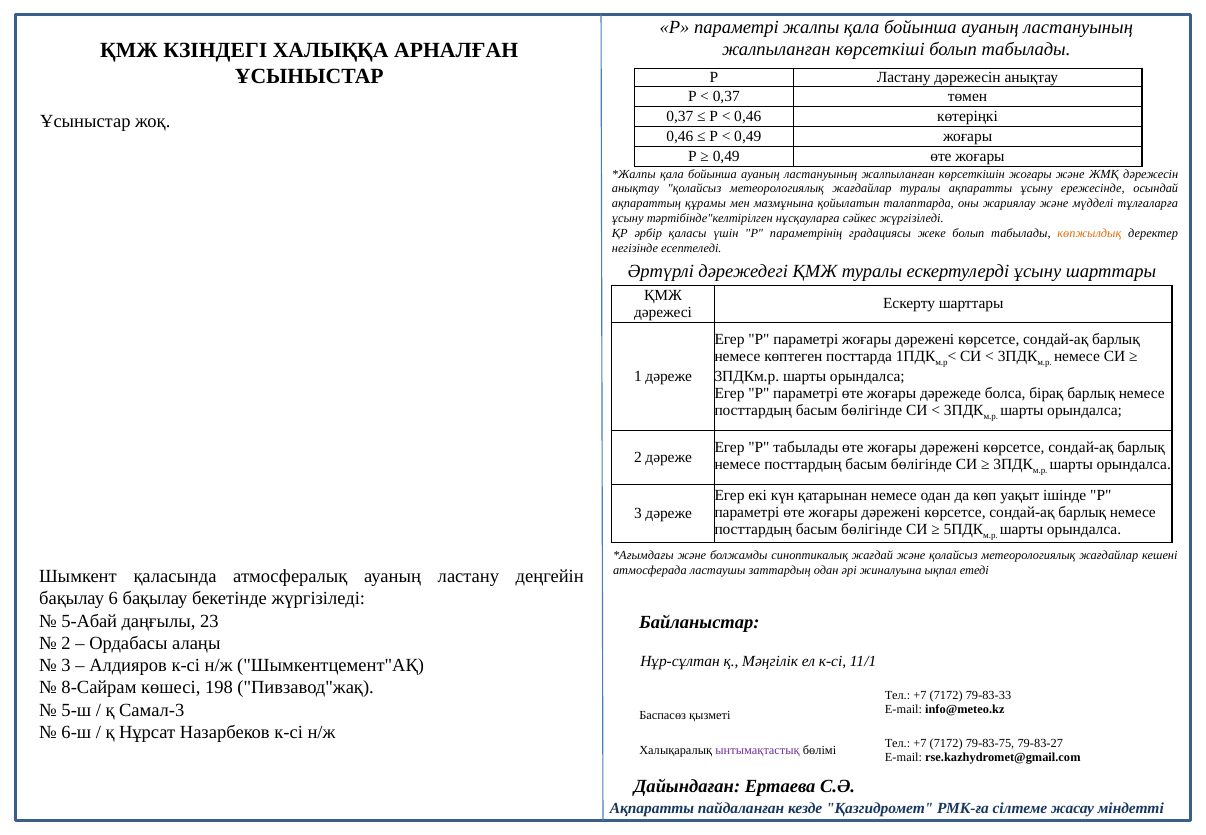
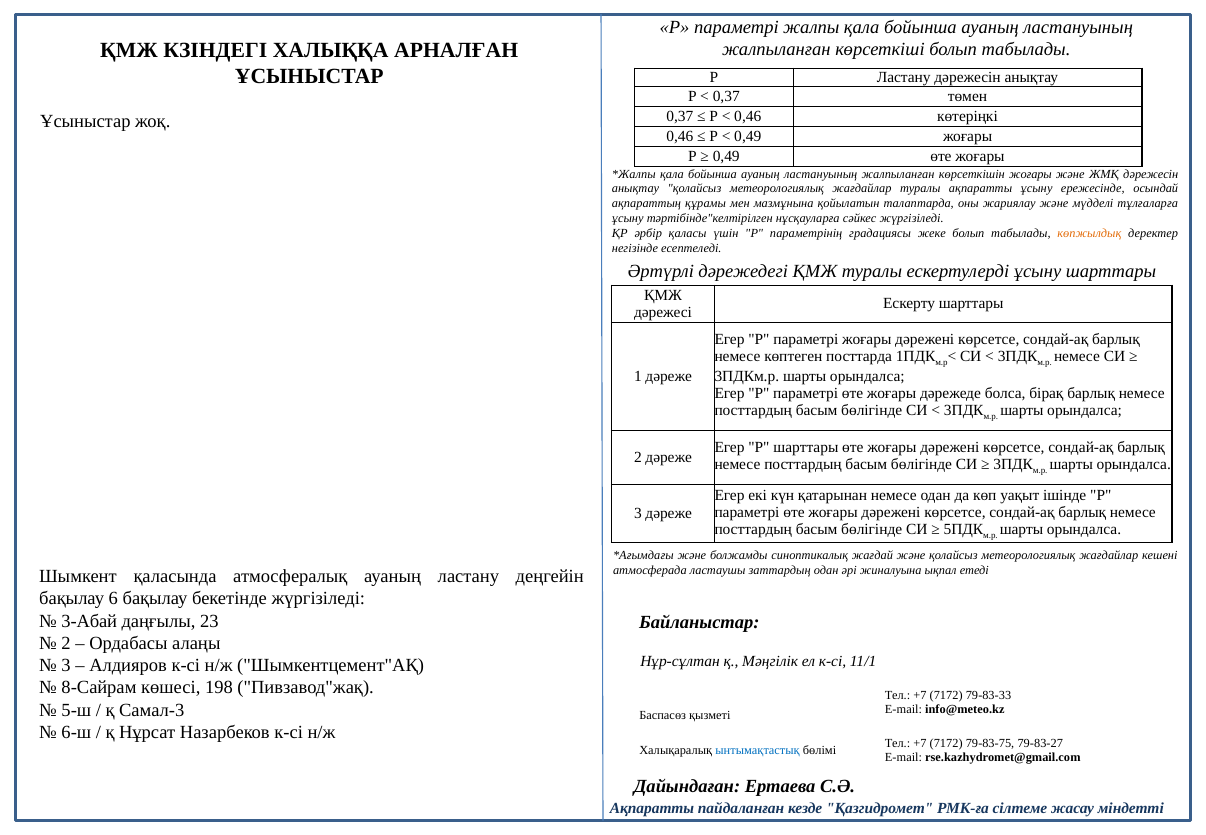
Р табылады: табылады -> шарттары (806, 448)
5-Абай: 5-Абай -> 3-Абай (89, 621)
ынтымақтастық colour: purple -> blue (758, 750)
